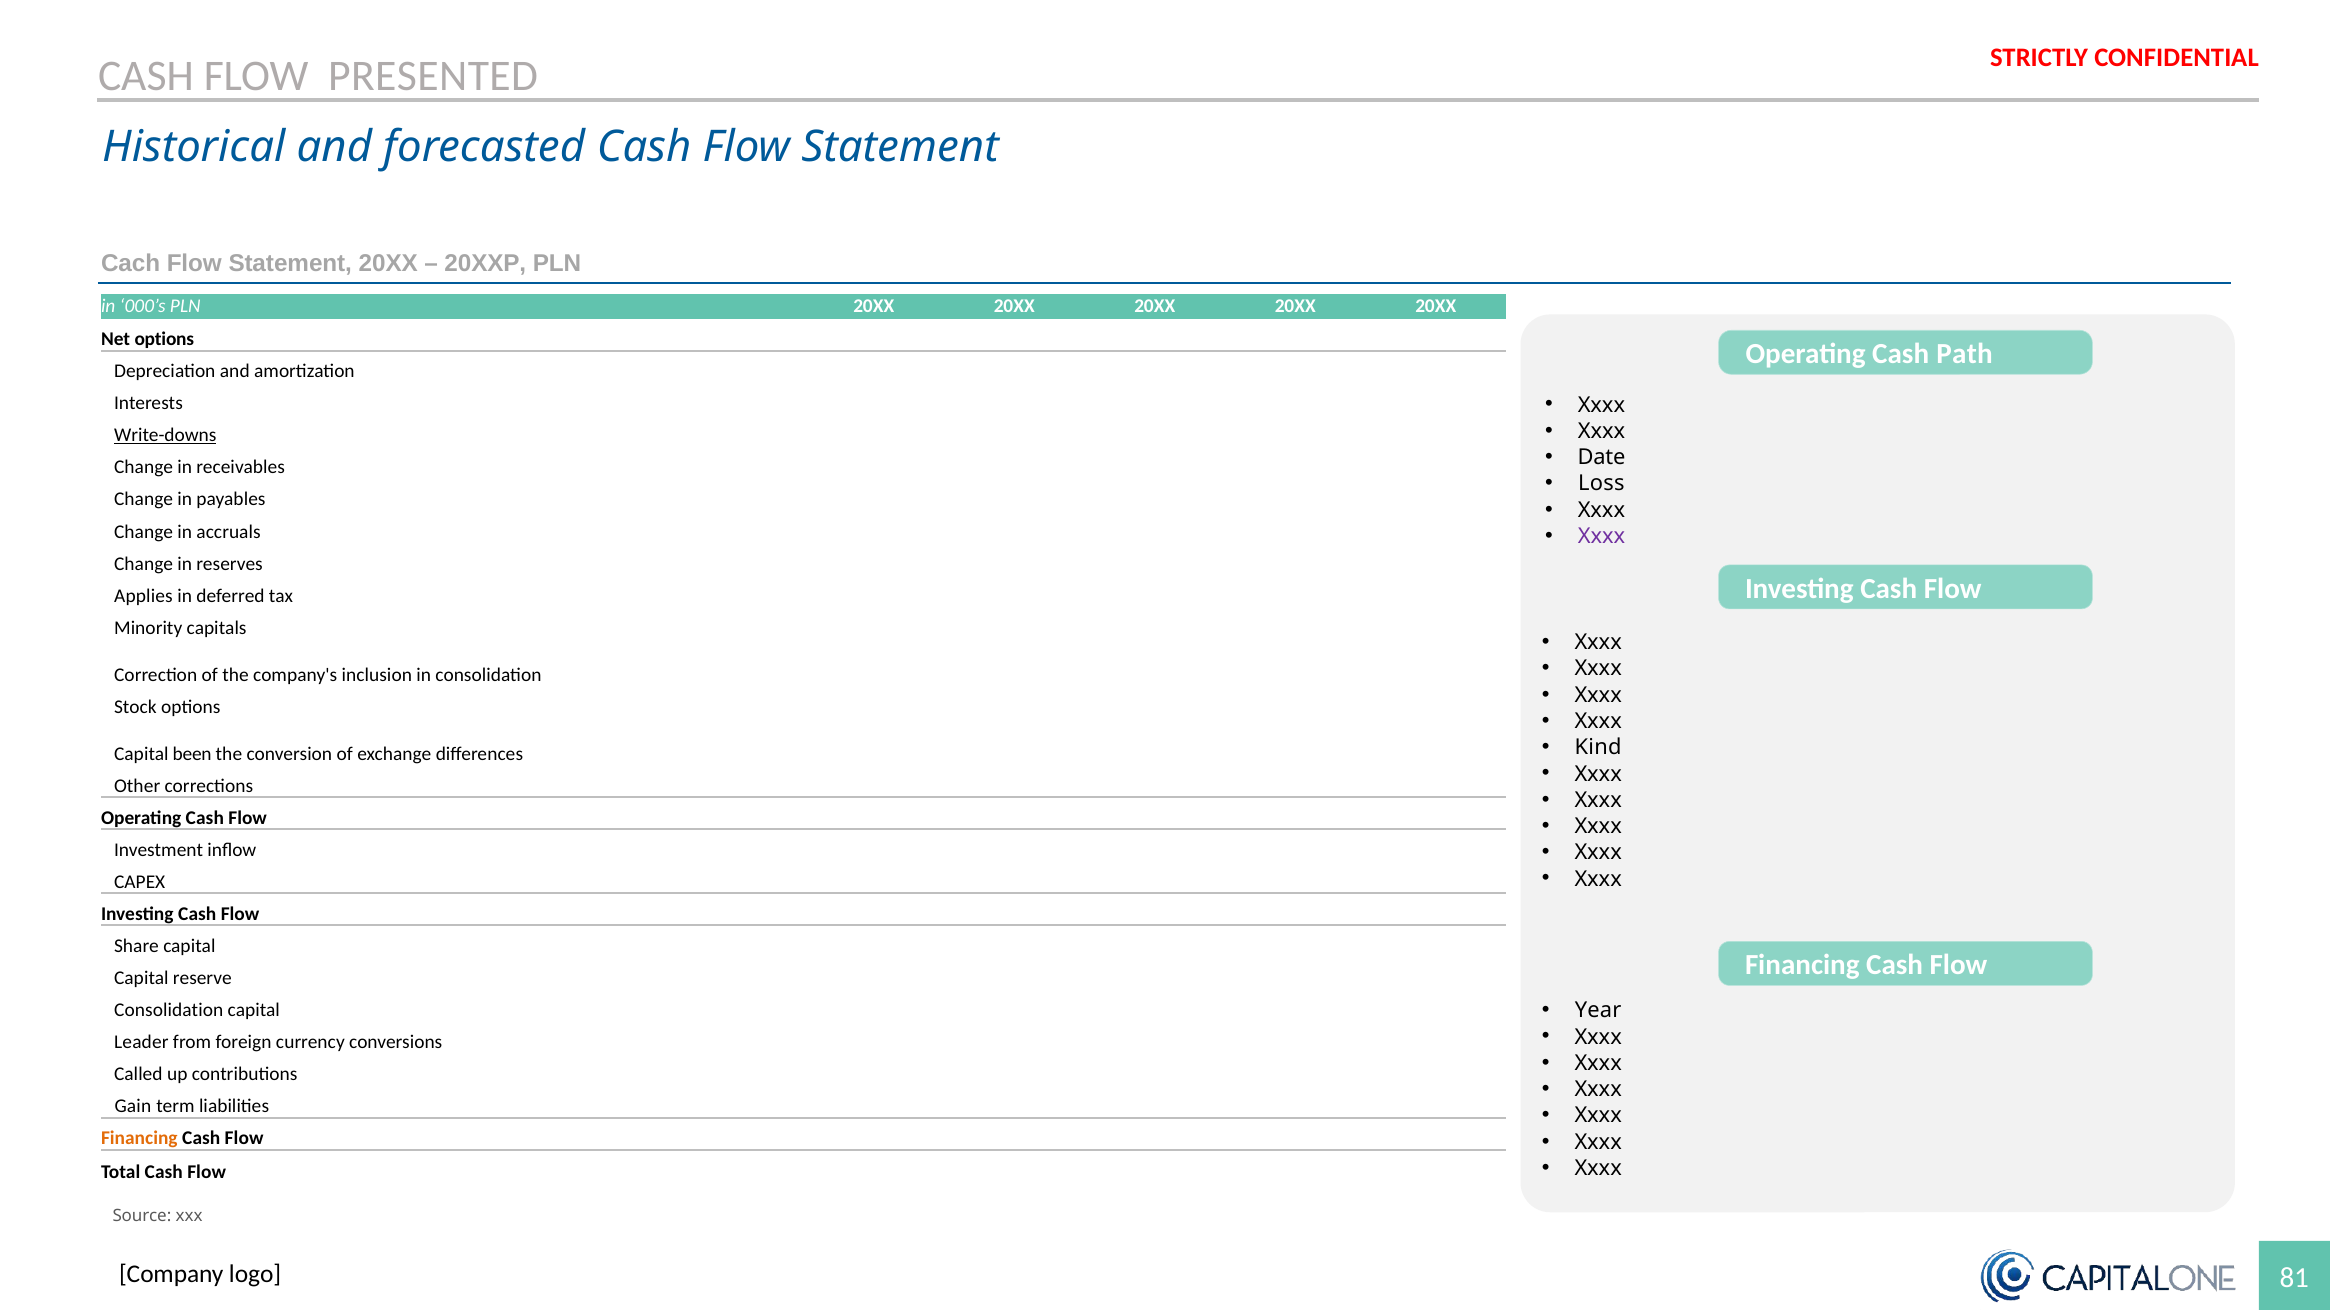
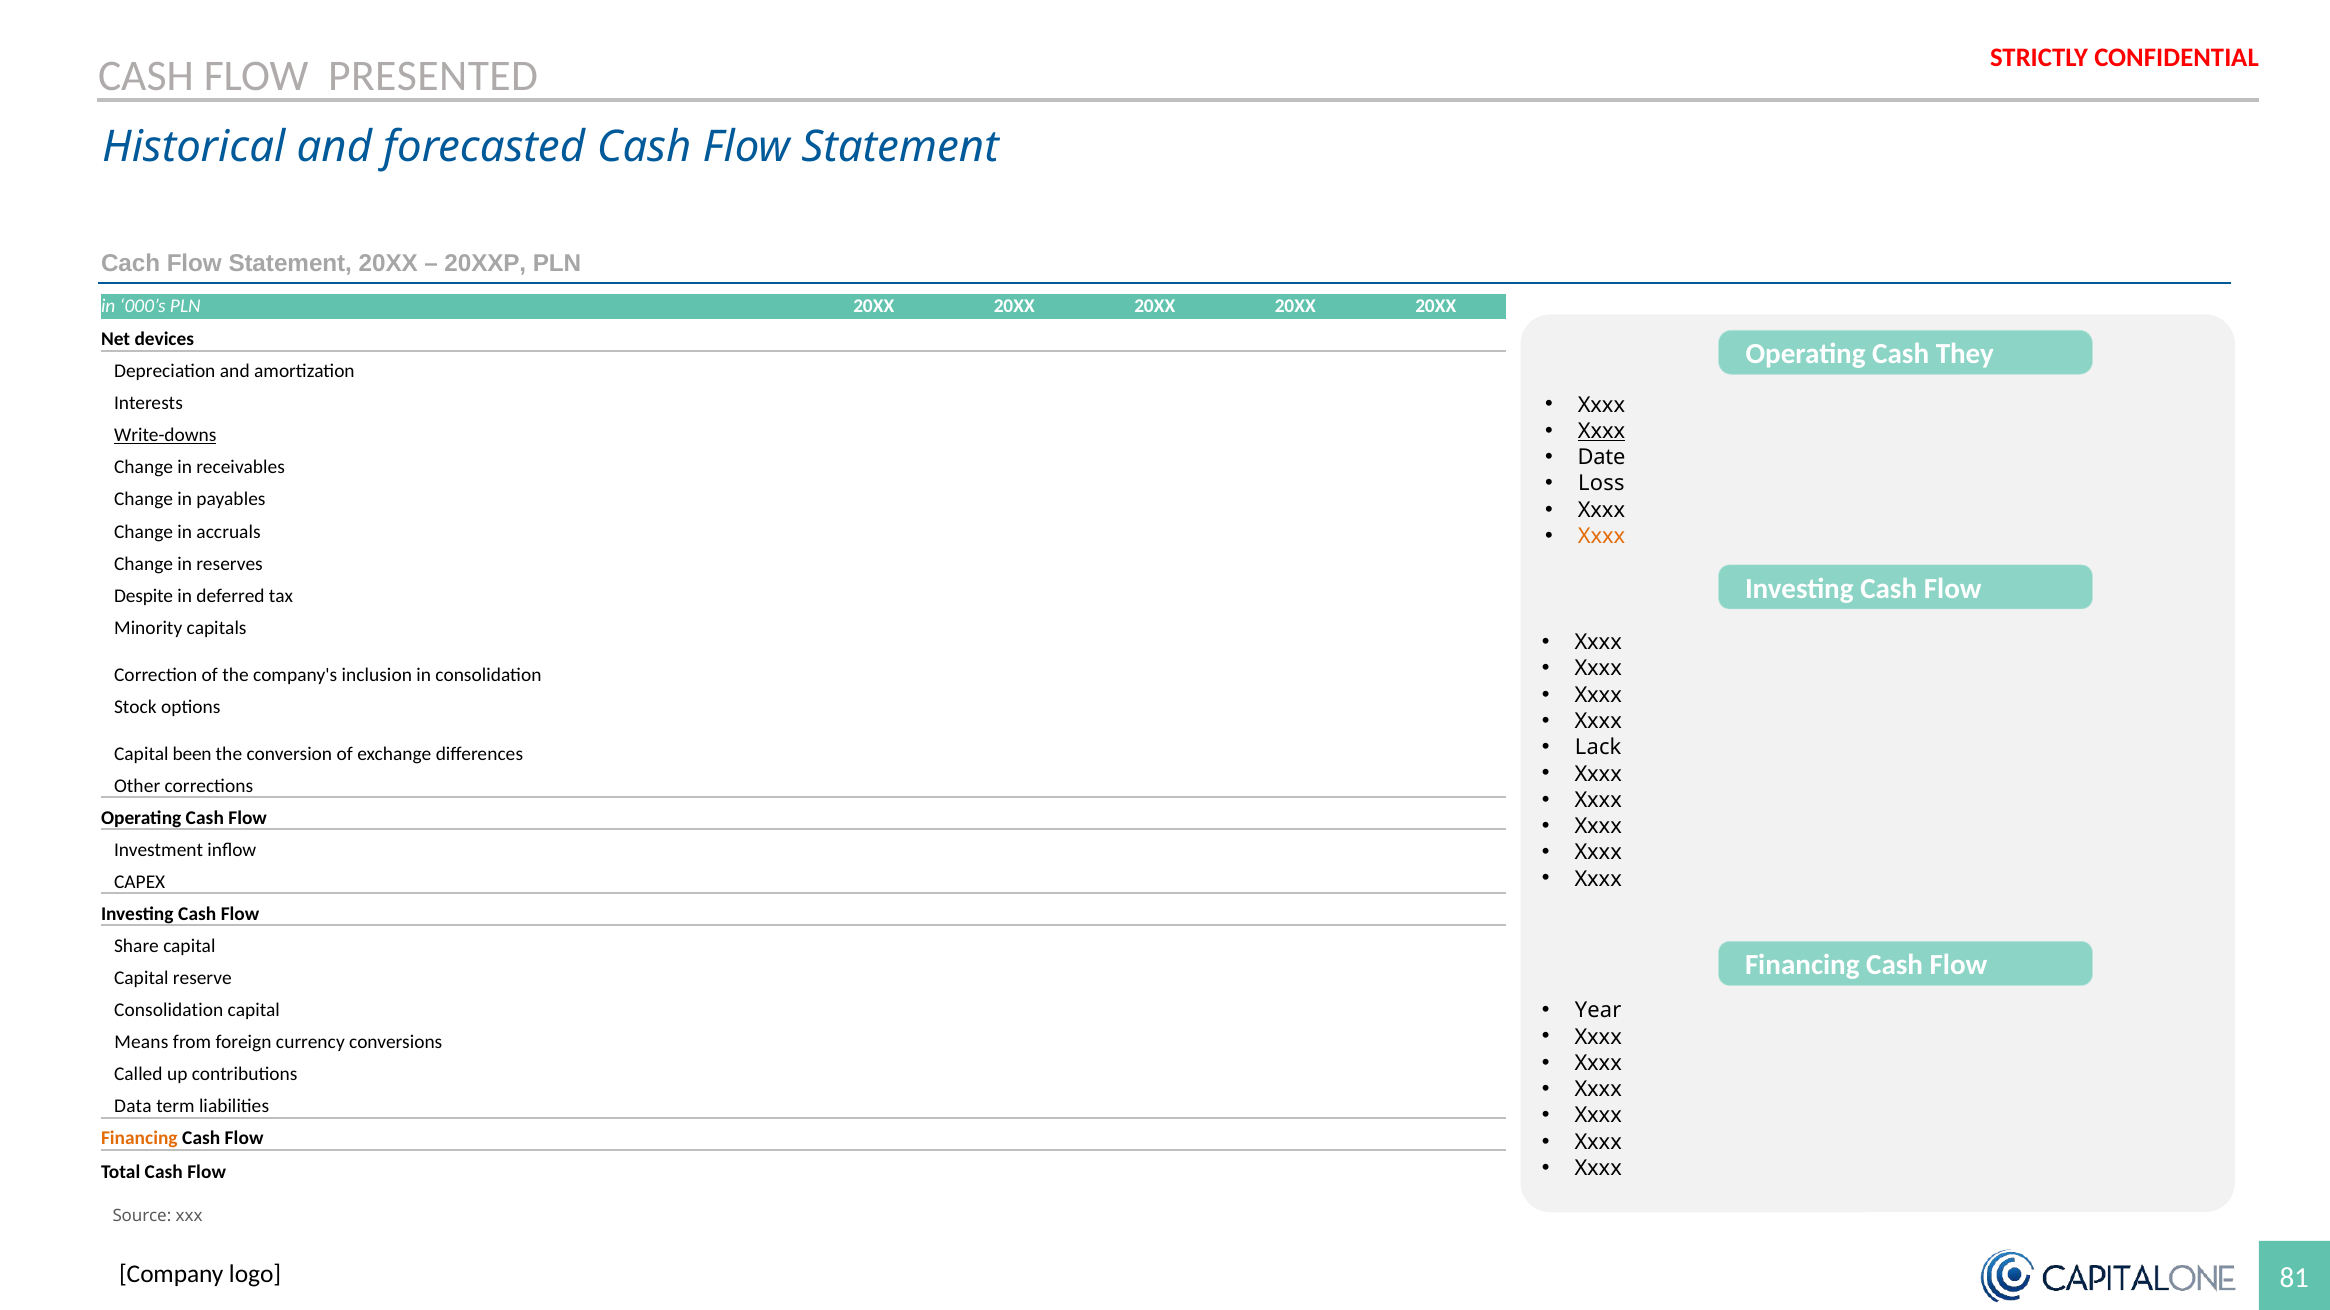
Net options: options -> devices (164, 340)
Path: Path -> They (1965, 354)
Xxxx underline: none -> present (1601, 431)
Xxxx colour: purple -> orange (1601, 536)
Applies: Applies -> Despite (144, 596)
Kind: Kind -> Lack (1598, 748)
Leader: Leader -> Means (141, 1042)
Gain: Gain -> Data (133, 1107)
